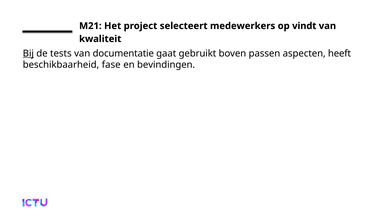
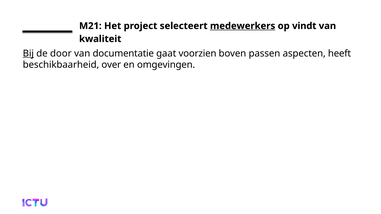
medewerkers underline: none -> present (243, 26)
tests: tests -> door (61, 53)
gebruikt: gebruikt -> voorzien (197, 53)
fase: fase -> over (111, 65)
bevindingen: bevindingen -> omgevingen (166, 65)
